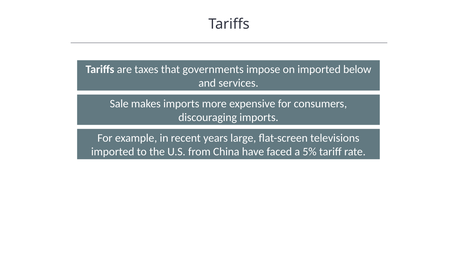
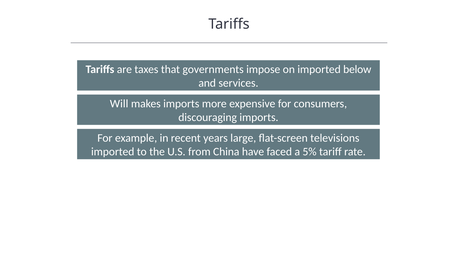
Sale: Sale -> Will (119, 104)
